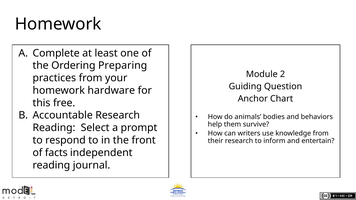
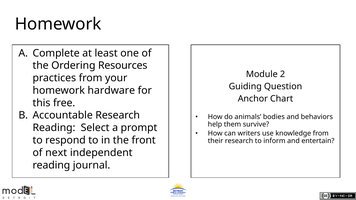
Preparing: Preparing -> Resources (123, 66)
facts: facts -> next (56, 153)
